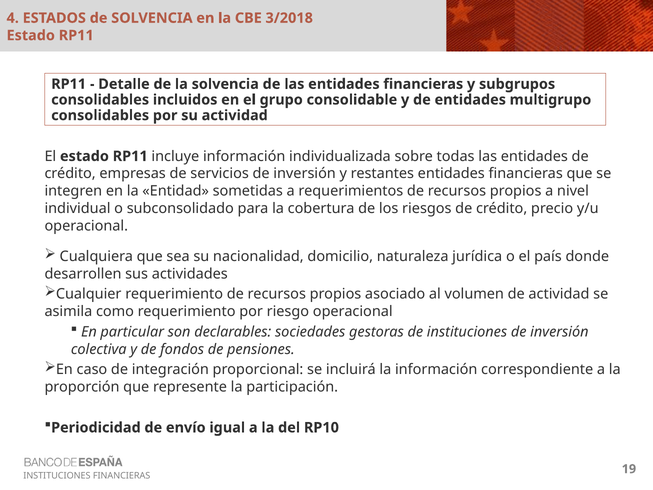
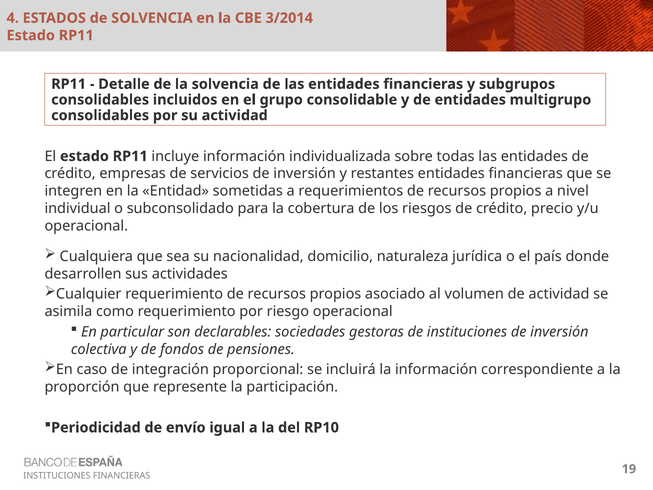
3/2018: 3/2018 -> 3/2014 (289, 18)
